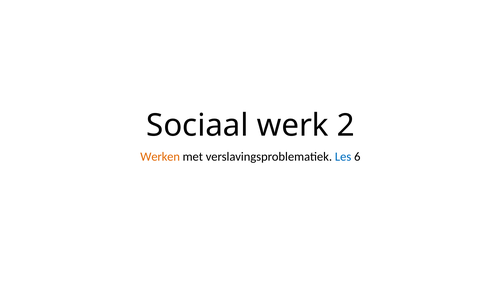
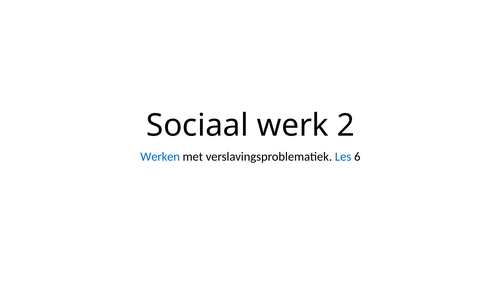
Werken colour: orange -> blue (160, 157)
